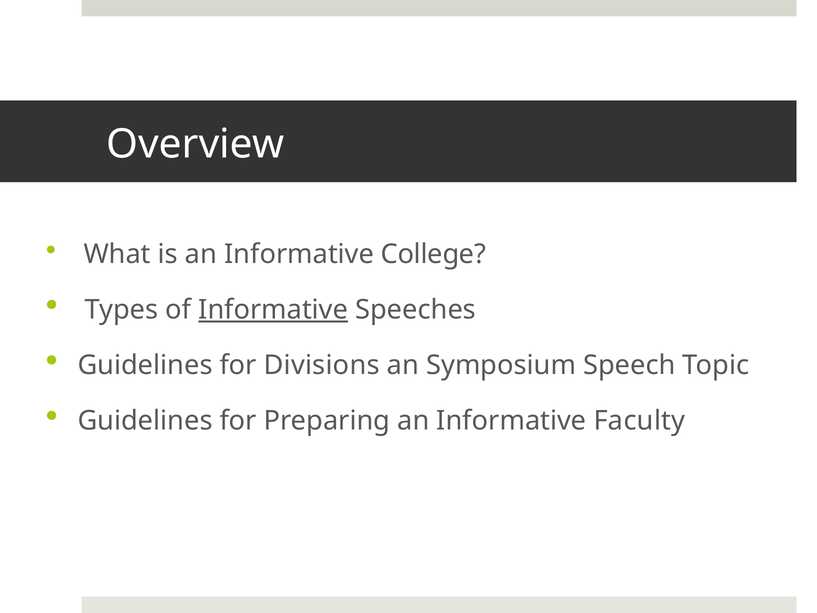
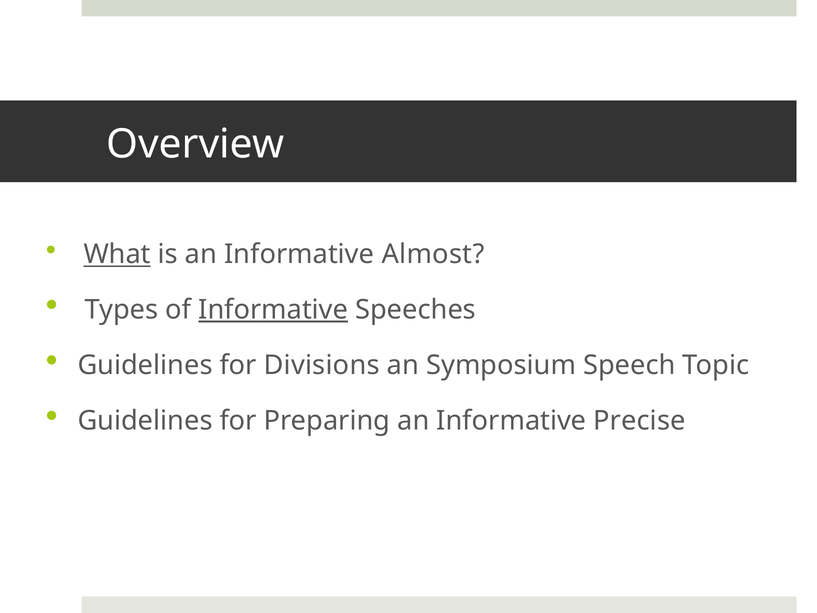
What underline: none -> present (117, 254)
College: College -> Almost (433, 254)
Faculty: Faculty -> Precise (640, 420)
